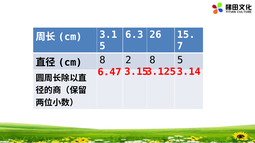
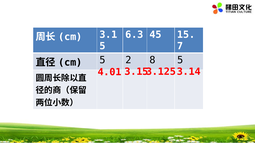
26: 26 -> 45 (155, 35)
8: 8 -> 5 (102, 60)
6.47: 6.47 -> 4.01 (110, 72)
